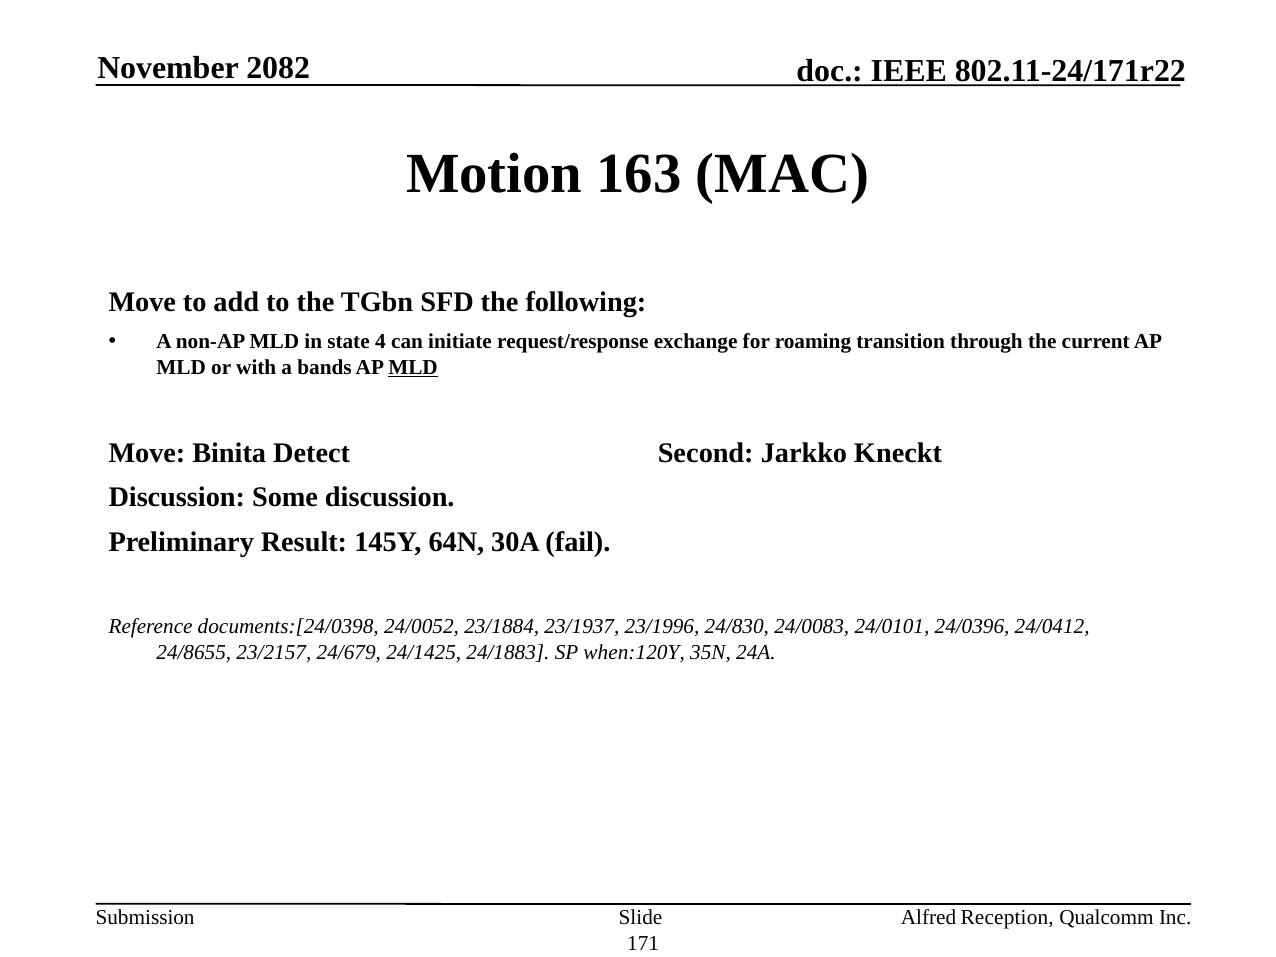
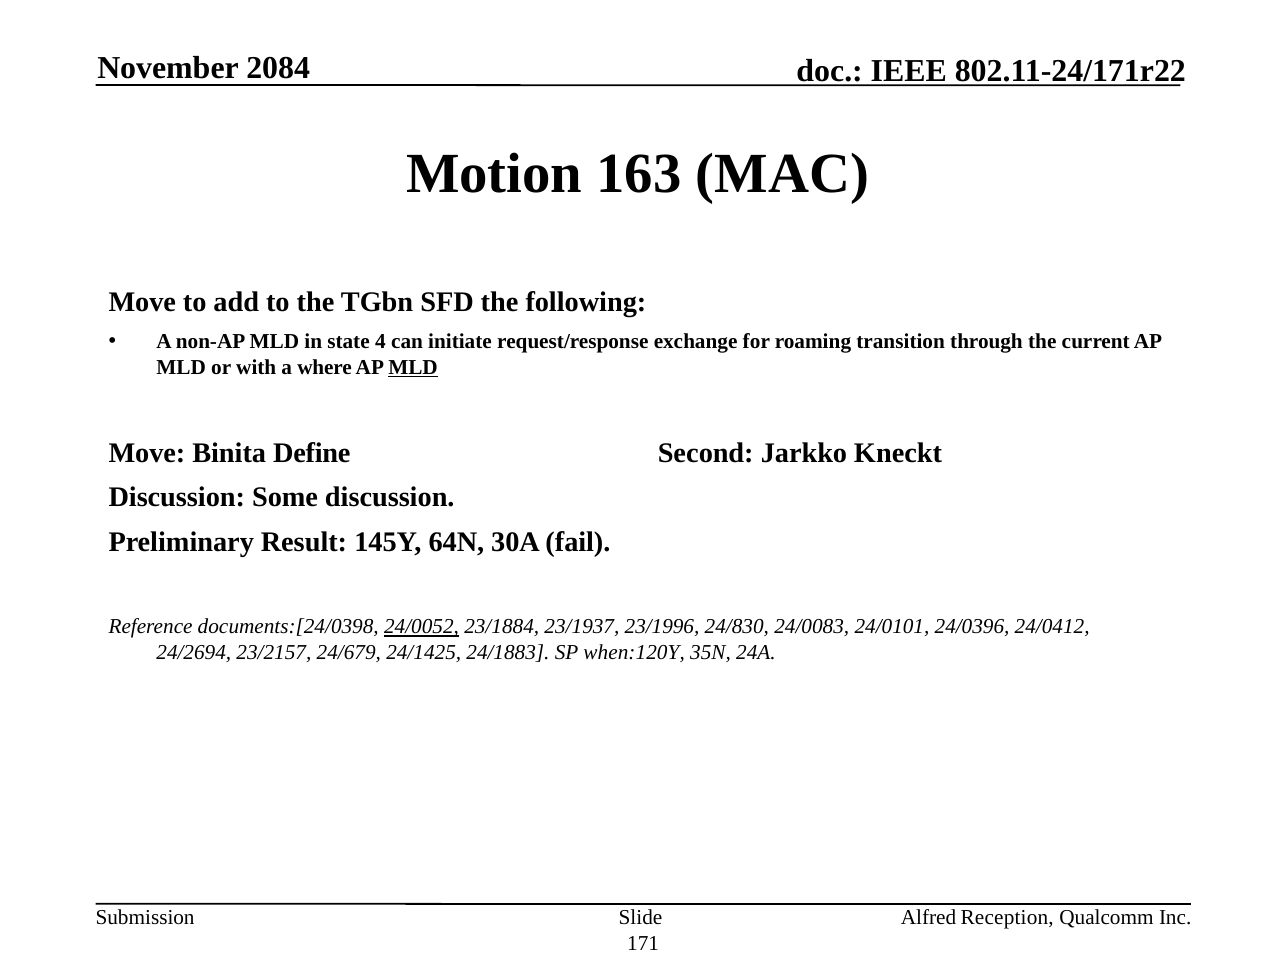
2082: 2082 -> 2084 (278, 68)
bands: bands -> where (325, 367)
Detect: Detect -> Define (312, 453)
24/0052 underline: none -> present (422, 627)
24/8655: 24/8655 -> 24/2694 (194, 652)
